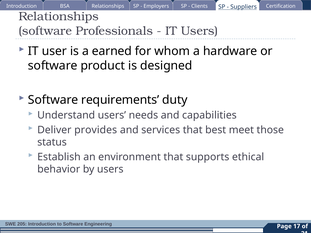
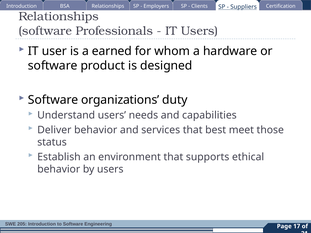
requirements: requirements -> organizations (120, 100)
Deliver provides: provides -> behavior (96, 130)
